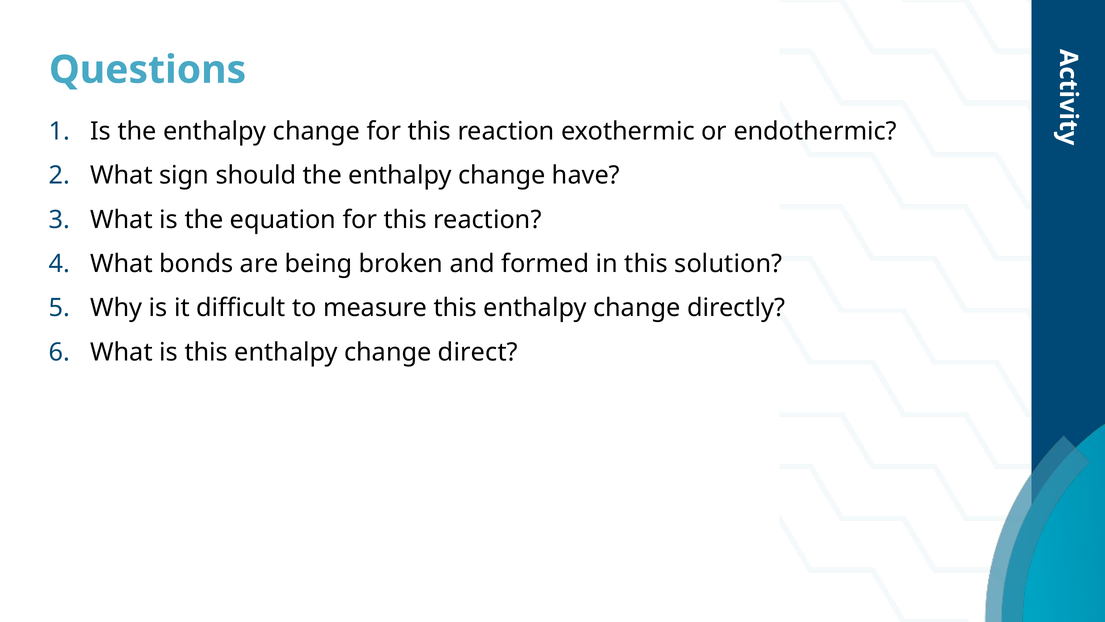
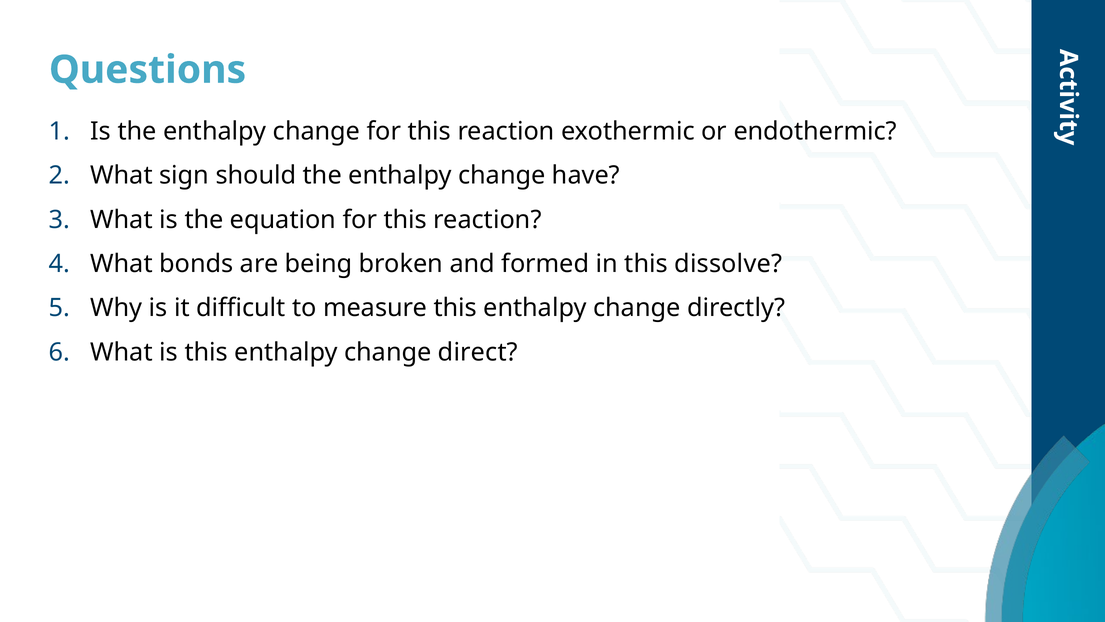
solution: solution -> dissolve (728, 264)
